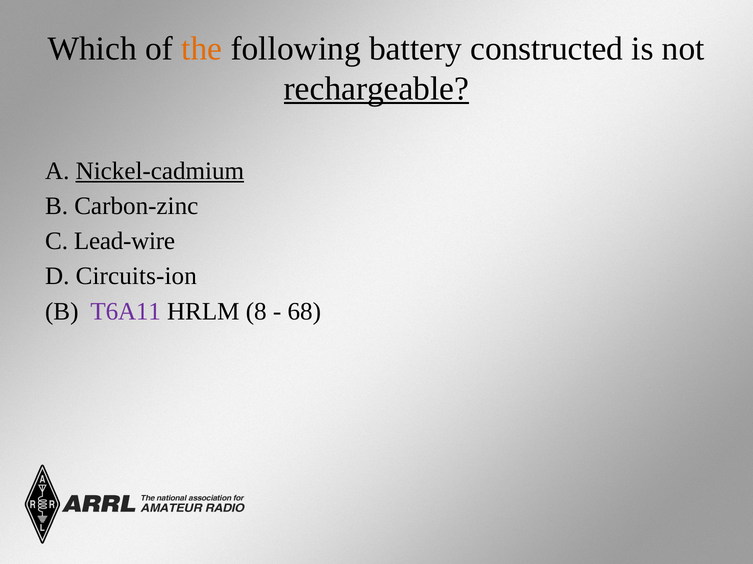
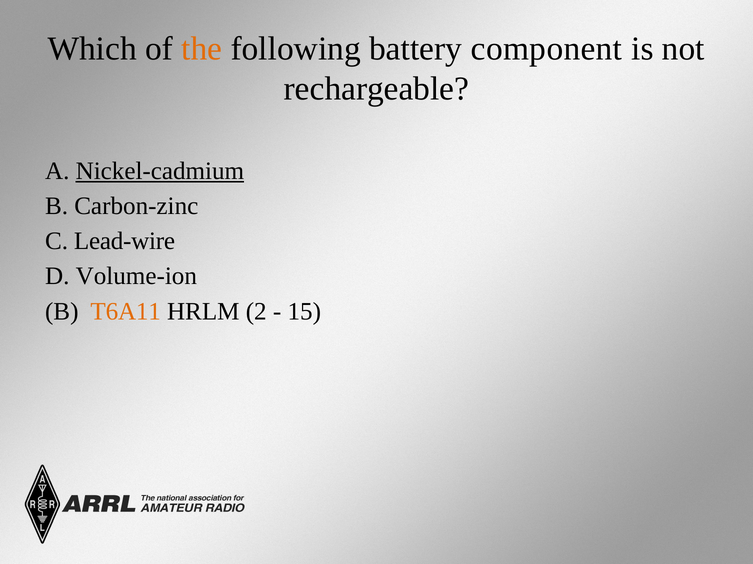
constructed: constructed -> component (547, 49)
rechargeable underline: present -> none (376, 89)
Circuits-ion: Circuits-ion -> Volume-ion (136, 277)
T6A11 colour: purple -> orange (126, 312)
8: 8 -> 2 (256, 312)
68: 68 -> 15 (304, 312)
